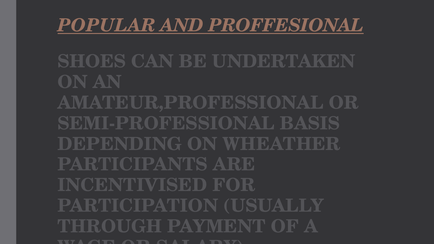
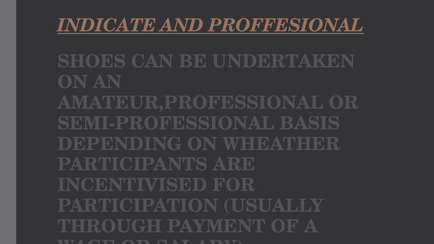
POPULAR: POPULAR -> INDICATE (107, 26)
